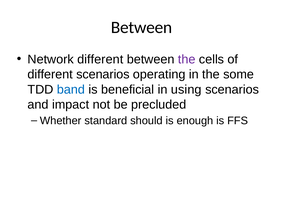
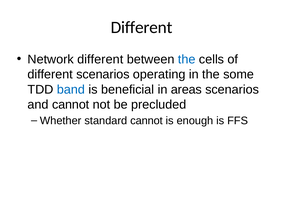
Between: Between -> Different (142, 27)
the colour: purple -> blue (187, 59)
using: using -> areas (186, 90)
and impact: impact -> cannot (71, 105)
standard should: should -> cannot (146, 121)
